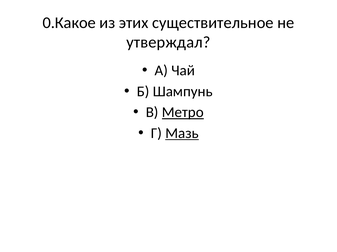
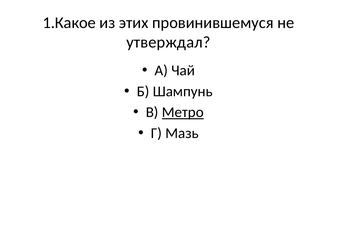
0.Какое: 0.Какое -> 1.Какое (69, 23)
существительное: существительное -> провинившемуся (213, 23)
Мазь underline: present -> none (182, 134)
